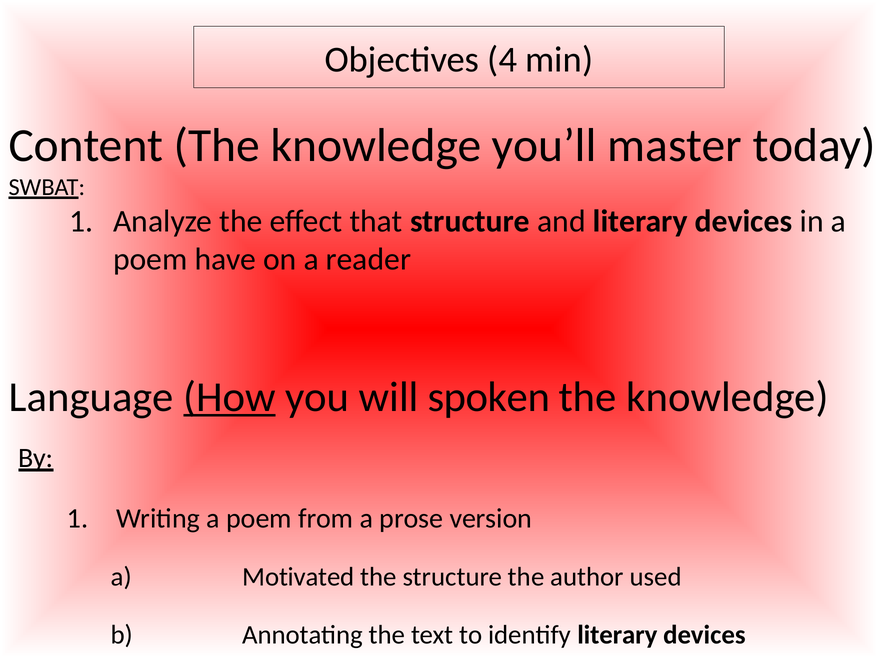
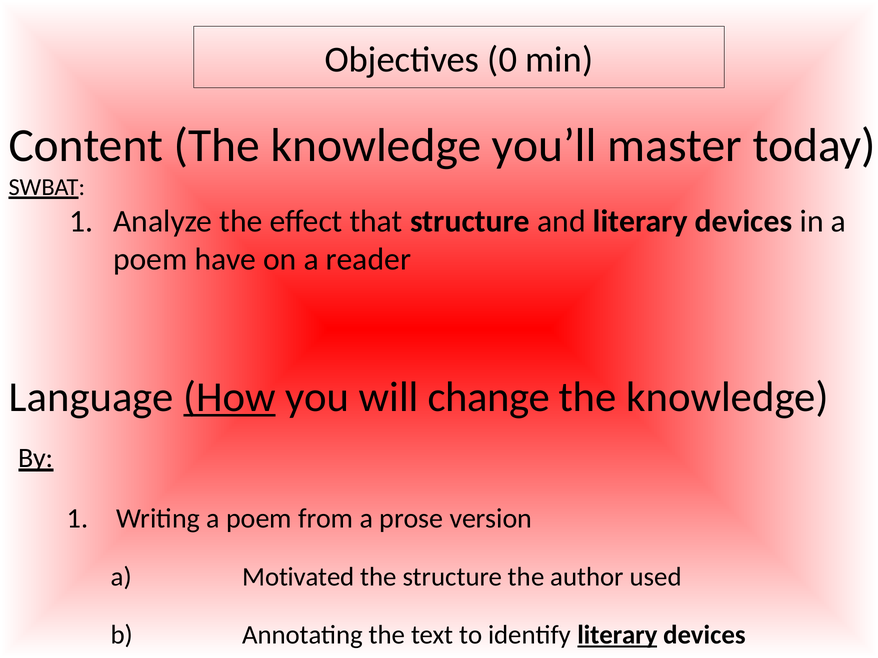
4: 4 -> 0 (502, 60)
spoken: spoken -> change (489, 397)
literary underline: none -> present (617, 635)
